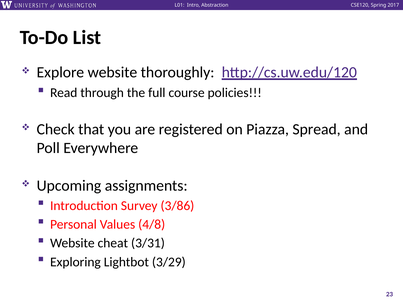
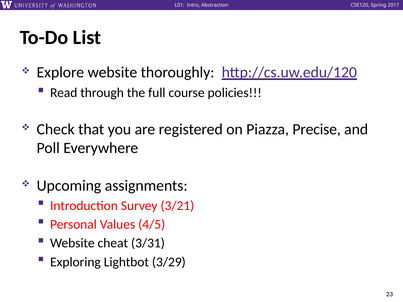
Spread: Spread -> Precise (317, 129)
3/86: 3/86 -> 3/21 (177, 206)
4/8: 4/8 -> 4/5 (152, 225)
